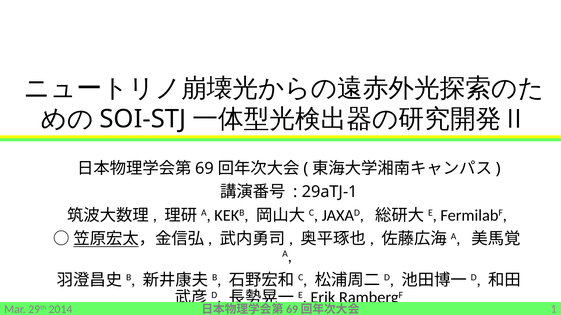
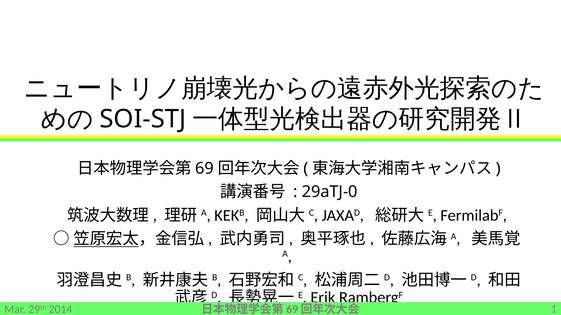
29aTJ-1: 29aTJ-1 -> 29aTJ-0 (330, 192)
